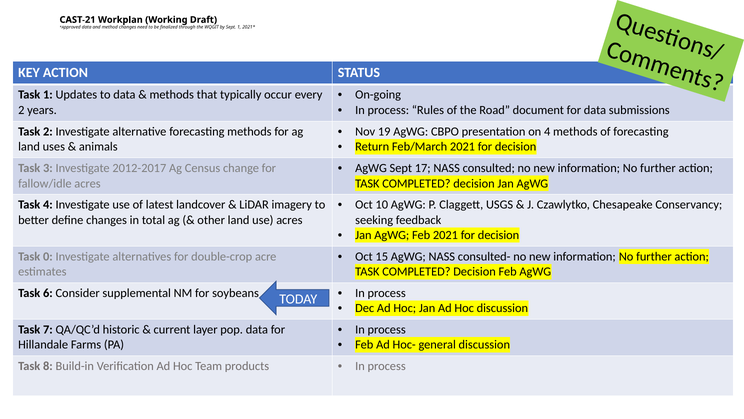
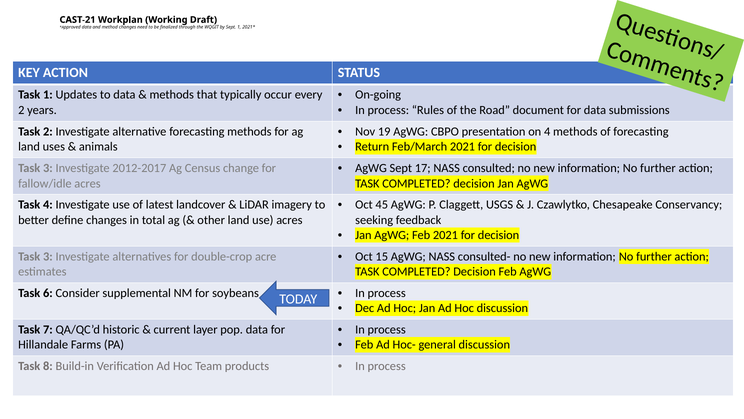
10: 10 -> 45 (382, 205)
0: 0 -> 3 (48, 256)
